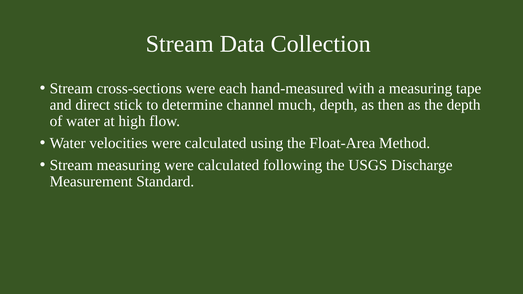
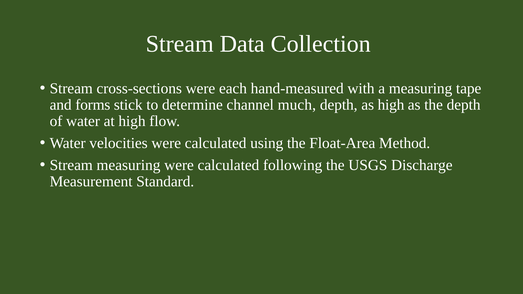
direct: direct -> forms (93, 105)
as then: then -> high (391, 105)
